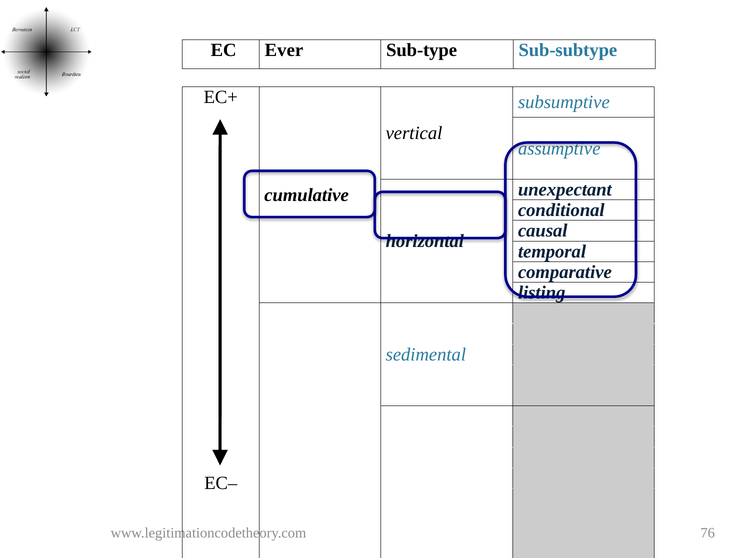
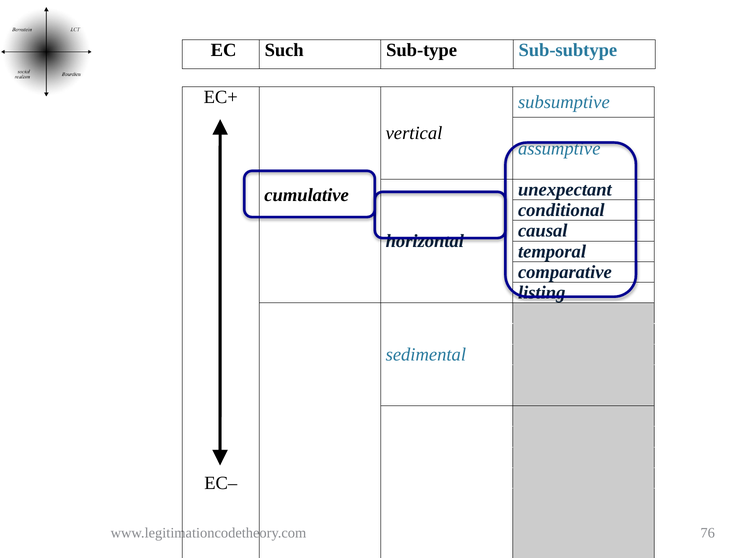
Ever: Ever -> Such (284, 50)
